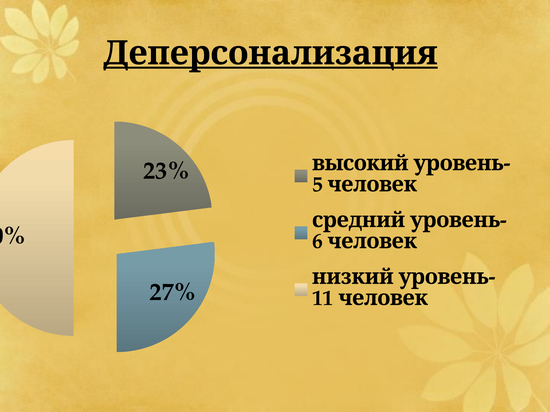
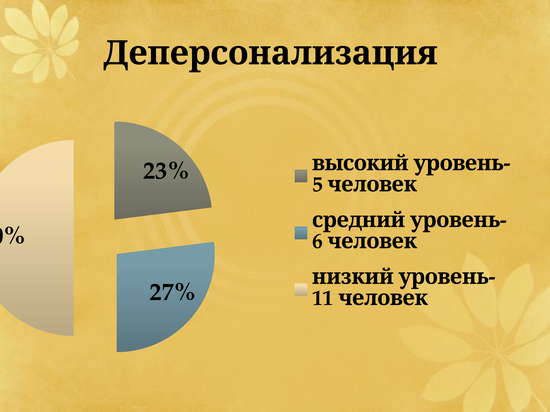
Деперсонализация underline: present -> none (270, 53)
